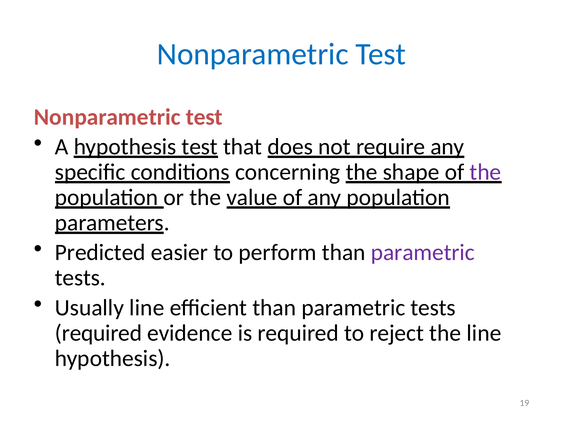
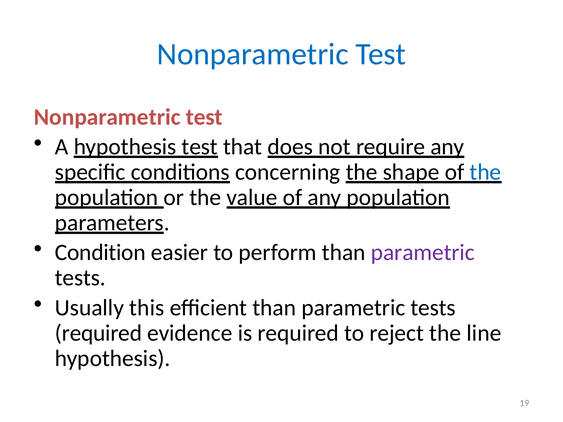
the colour: purple -> blue (485, 172)
Predicted: Predicted -> Condition (100, 253)
Usually line: line -> this (147, 308)
